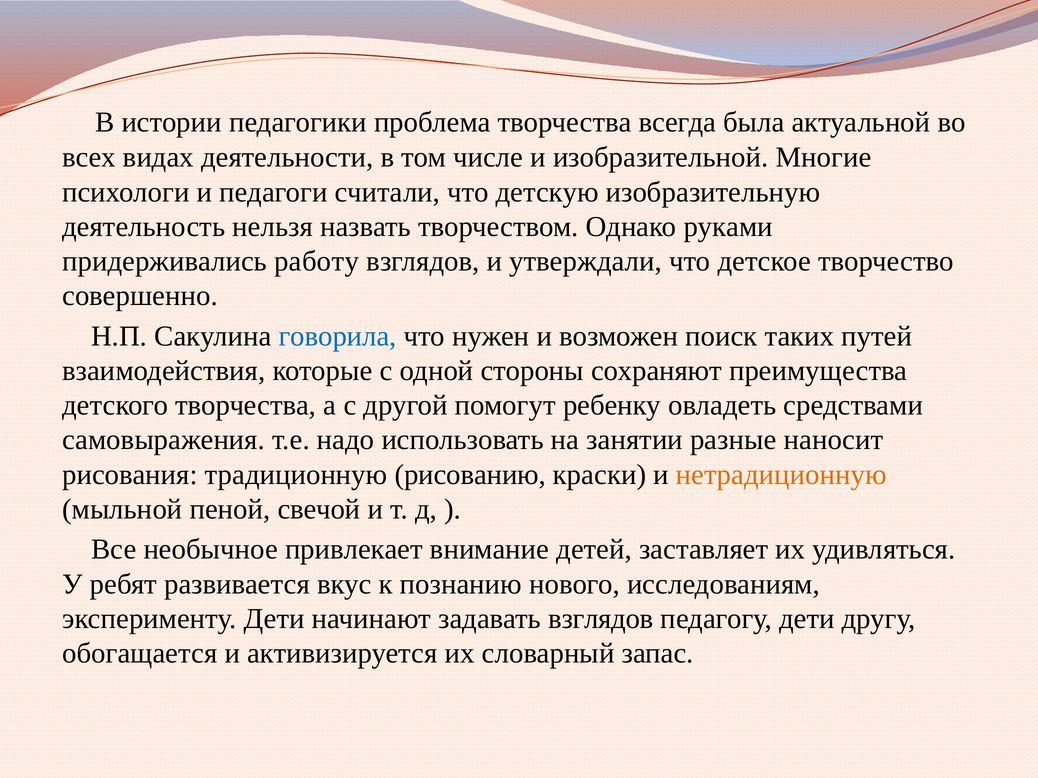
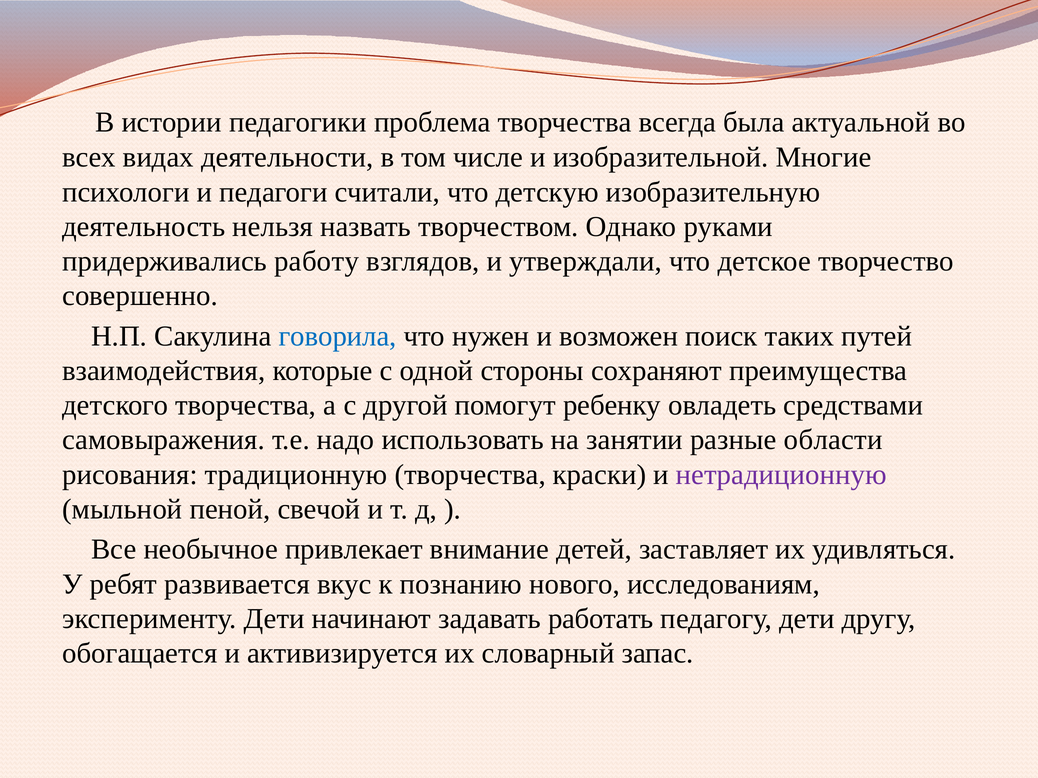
наносит: наносит -> области (833, 440)
традиционную рисованию: рисованию -> творчества (470, 475)
нетрадиционную colour: orange -> purple (781, 475)
задавать взглядов: взглядов -> работать (601, 619)
